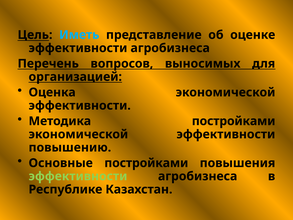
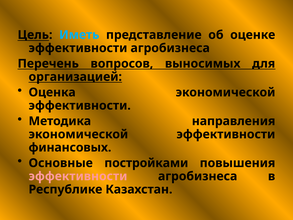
Методика постройками: постройками -> направления (234, 121)
повышению: повышению -> финансовых (70, 147)
эффективности colour: light green -> pink (78, 176)
